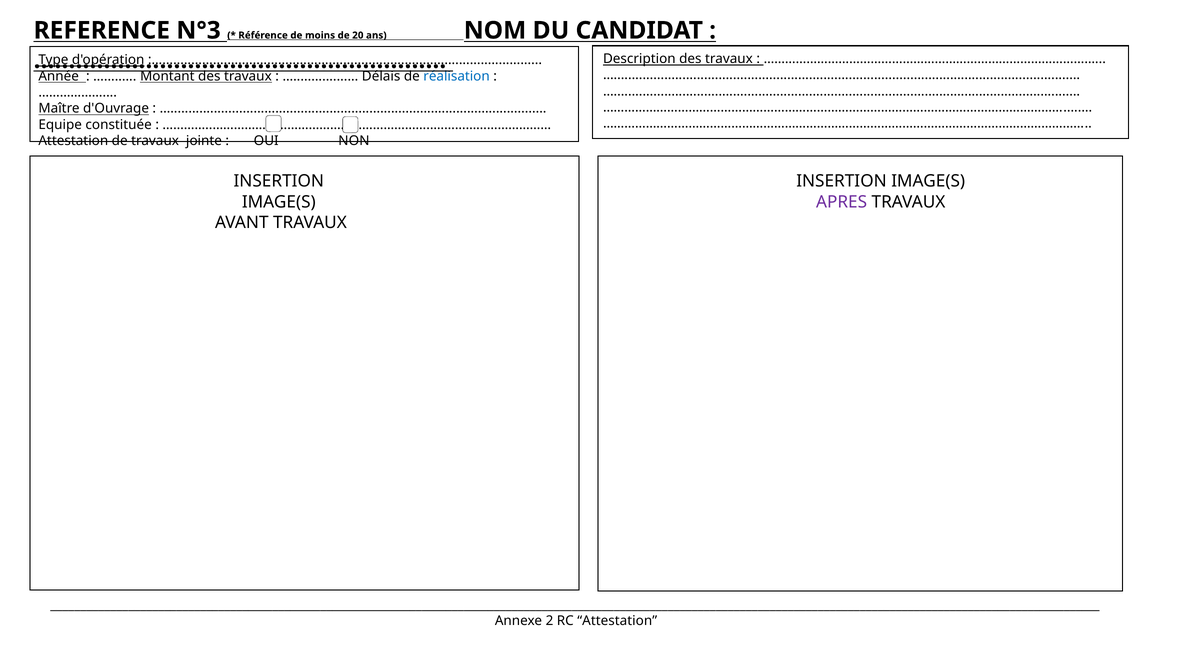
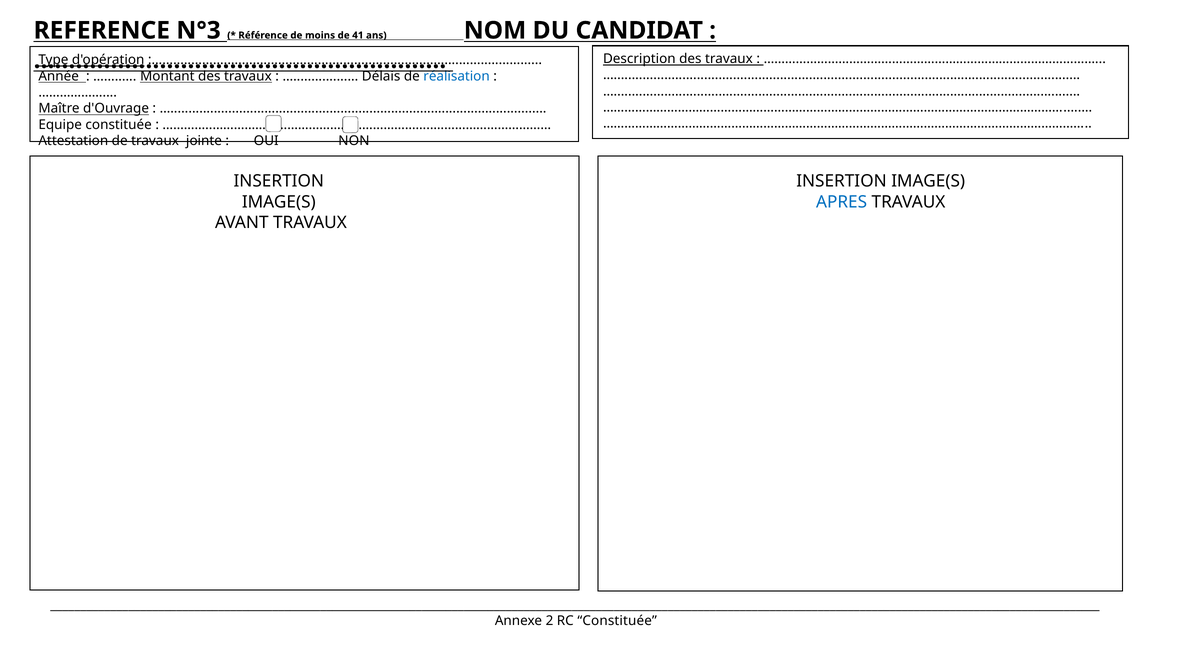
20: 20 -> 41 (358, 35)
APRES colour: purple -> blue (842, 202)
RC Attestation: Attestation -> Constituée (617, 621)
